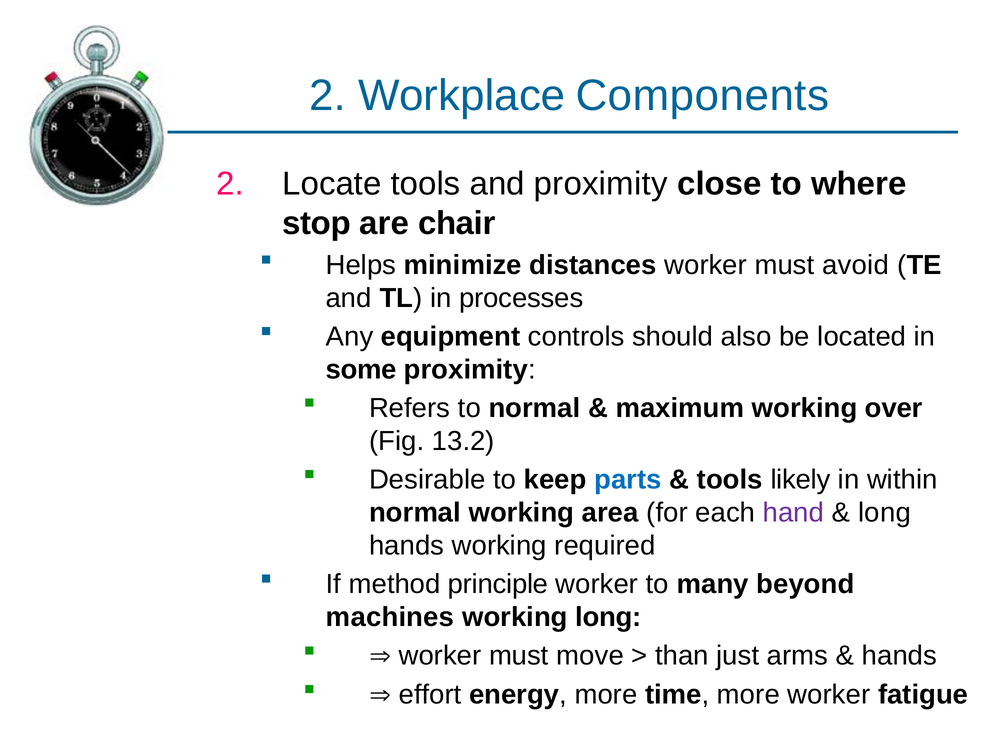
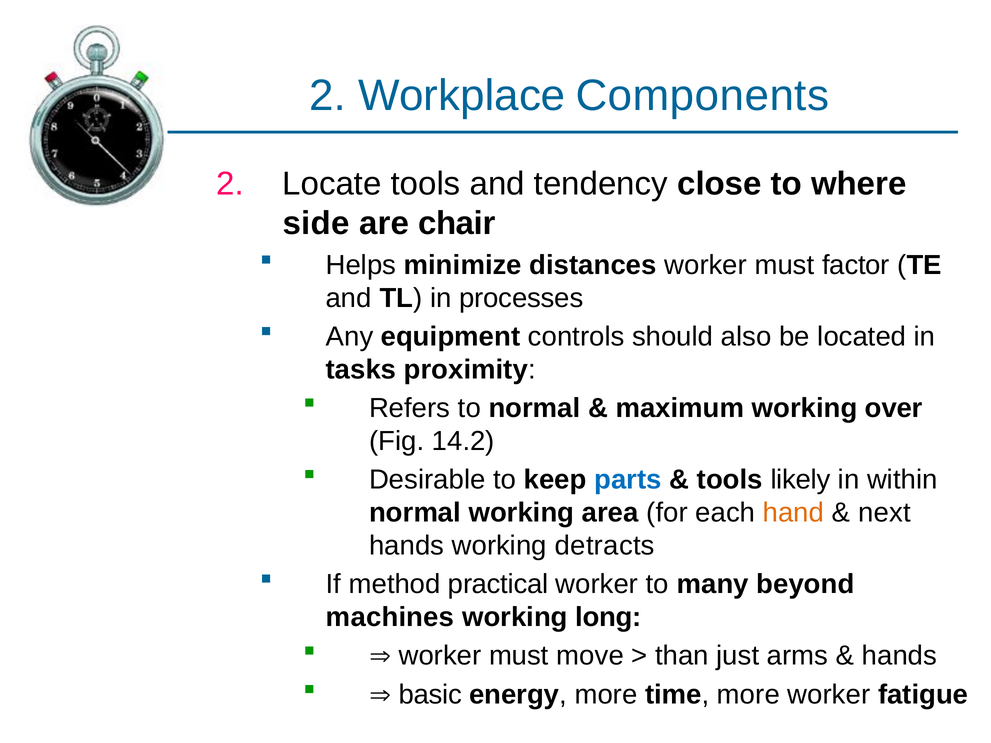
and proximity: proximity -> tendency (601, 184)
stop: stop -> side (316, 224)
avoid: avoid -> factor (856, 265)
some: some -> tasks (361, 370)
13.2: 13.2 -> 14.2 (463, 441)
hand colour: purple -> orange (793, 513)
long: long -> next (884, 513)
required: required -> detracts (605, 546)
principle: principle -> practical (498, 585)
effort: effort -> basic (430, 695)
